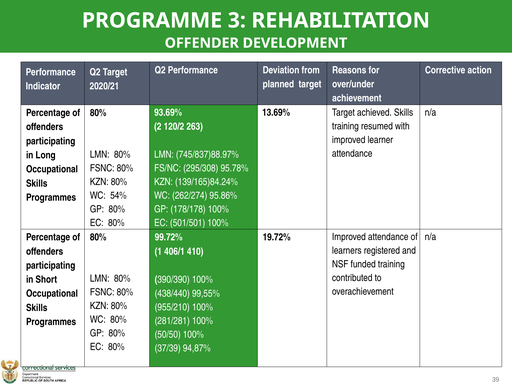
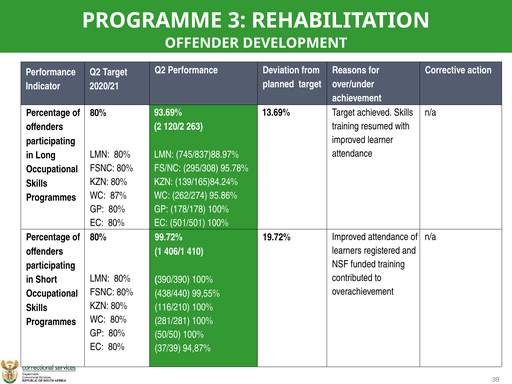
54%: 54% -> 87% (118, 196)
955/210: 955/210 -> 116/210 (172, 307)
